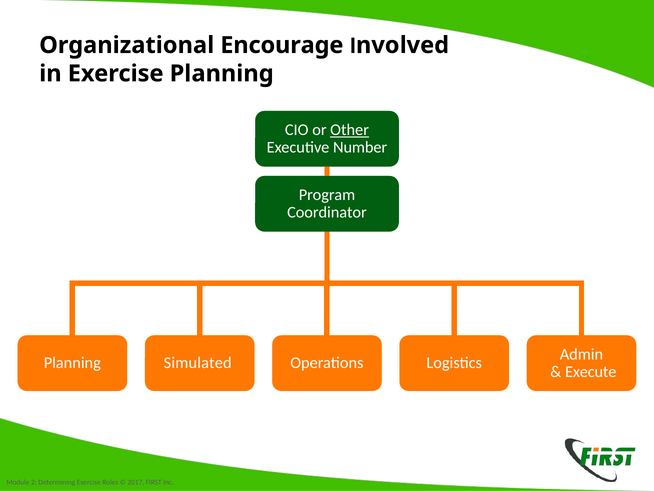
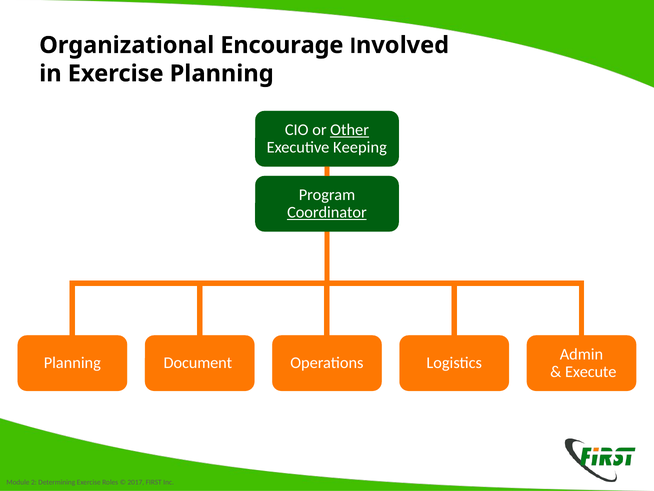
Number: Number -> Keeping (360, 147)
Coordinator underline: none -> present (327, 212)
Simulated: Simulated -> Document (198, 363)
